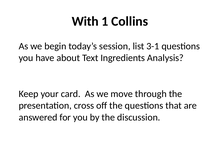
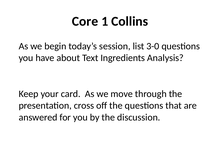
With: With -> Core (85, 21)
3-1: 3-1 -> 3-0 (153, 46)
